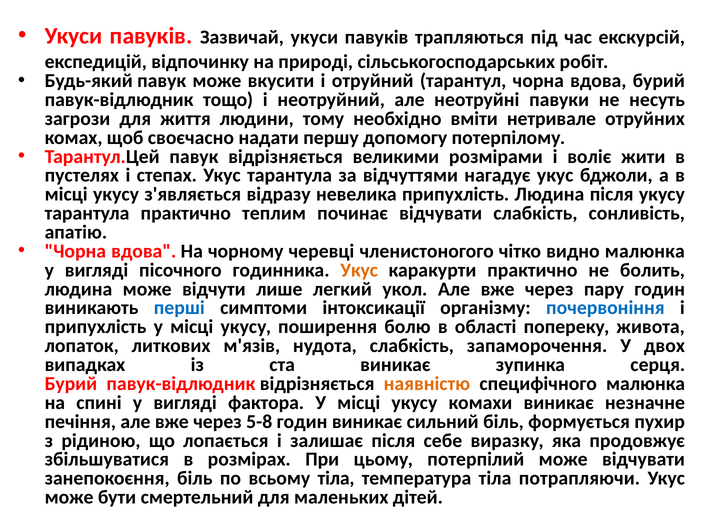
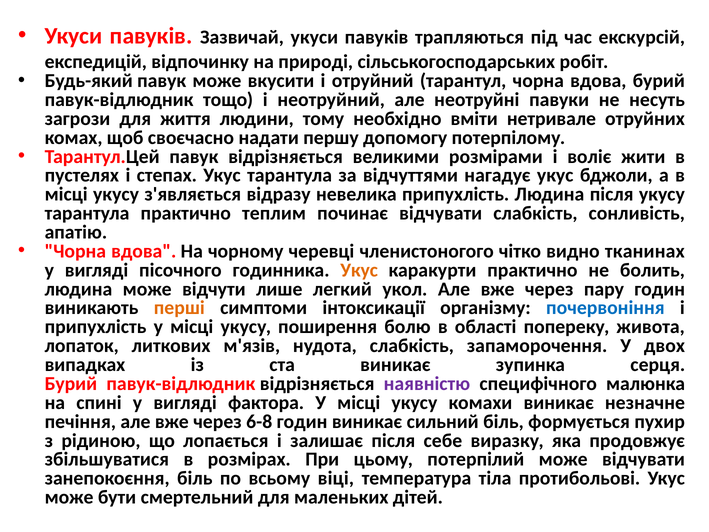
видно малюнка: малюнка -> тканинах (645, 251)
перші colour: blue -> orange (179, 308)
наявністю colour: orange -> purple (427, 384)
5-8: 5-8 -> 6-8 (259, 421)
всьому тіла: тіла -> віці (336, 478)
потрапляючи: потрапляючи -> протибольові (580, 478)
